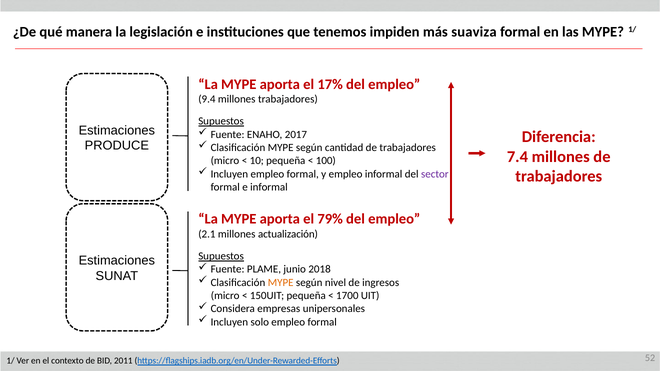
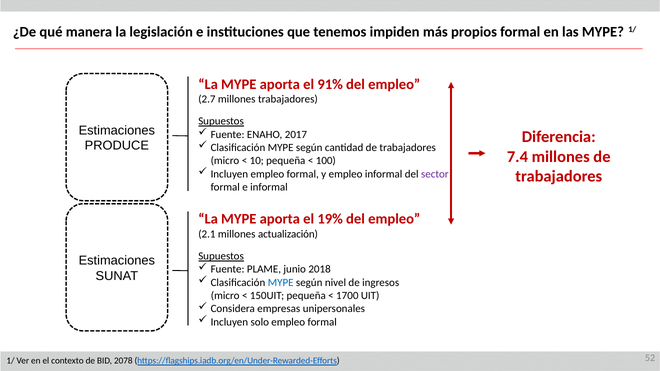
suaviza: suaviza -> propios (474, 32)
17%: 17% -> 91% (330, 84)
9.4: 9.4 -> 2.7 (207, 99)
79%: 79% -> 19% (330, 219)
MYPE colour: orange -> blue (281, 283)
2011: 2011 -> 2078 (123, 361)
